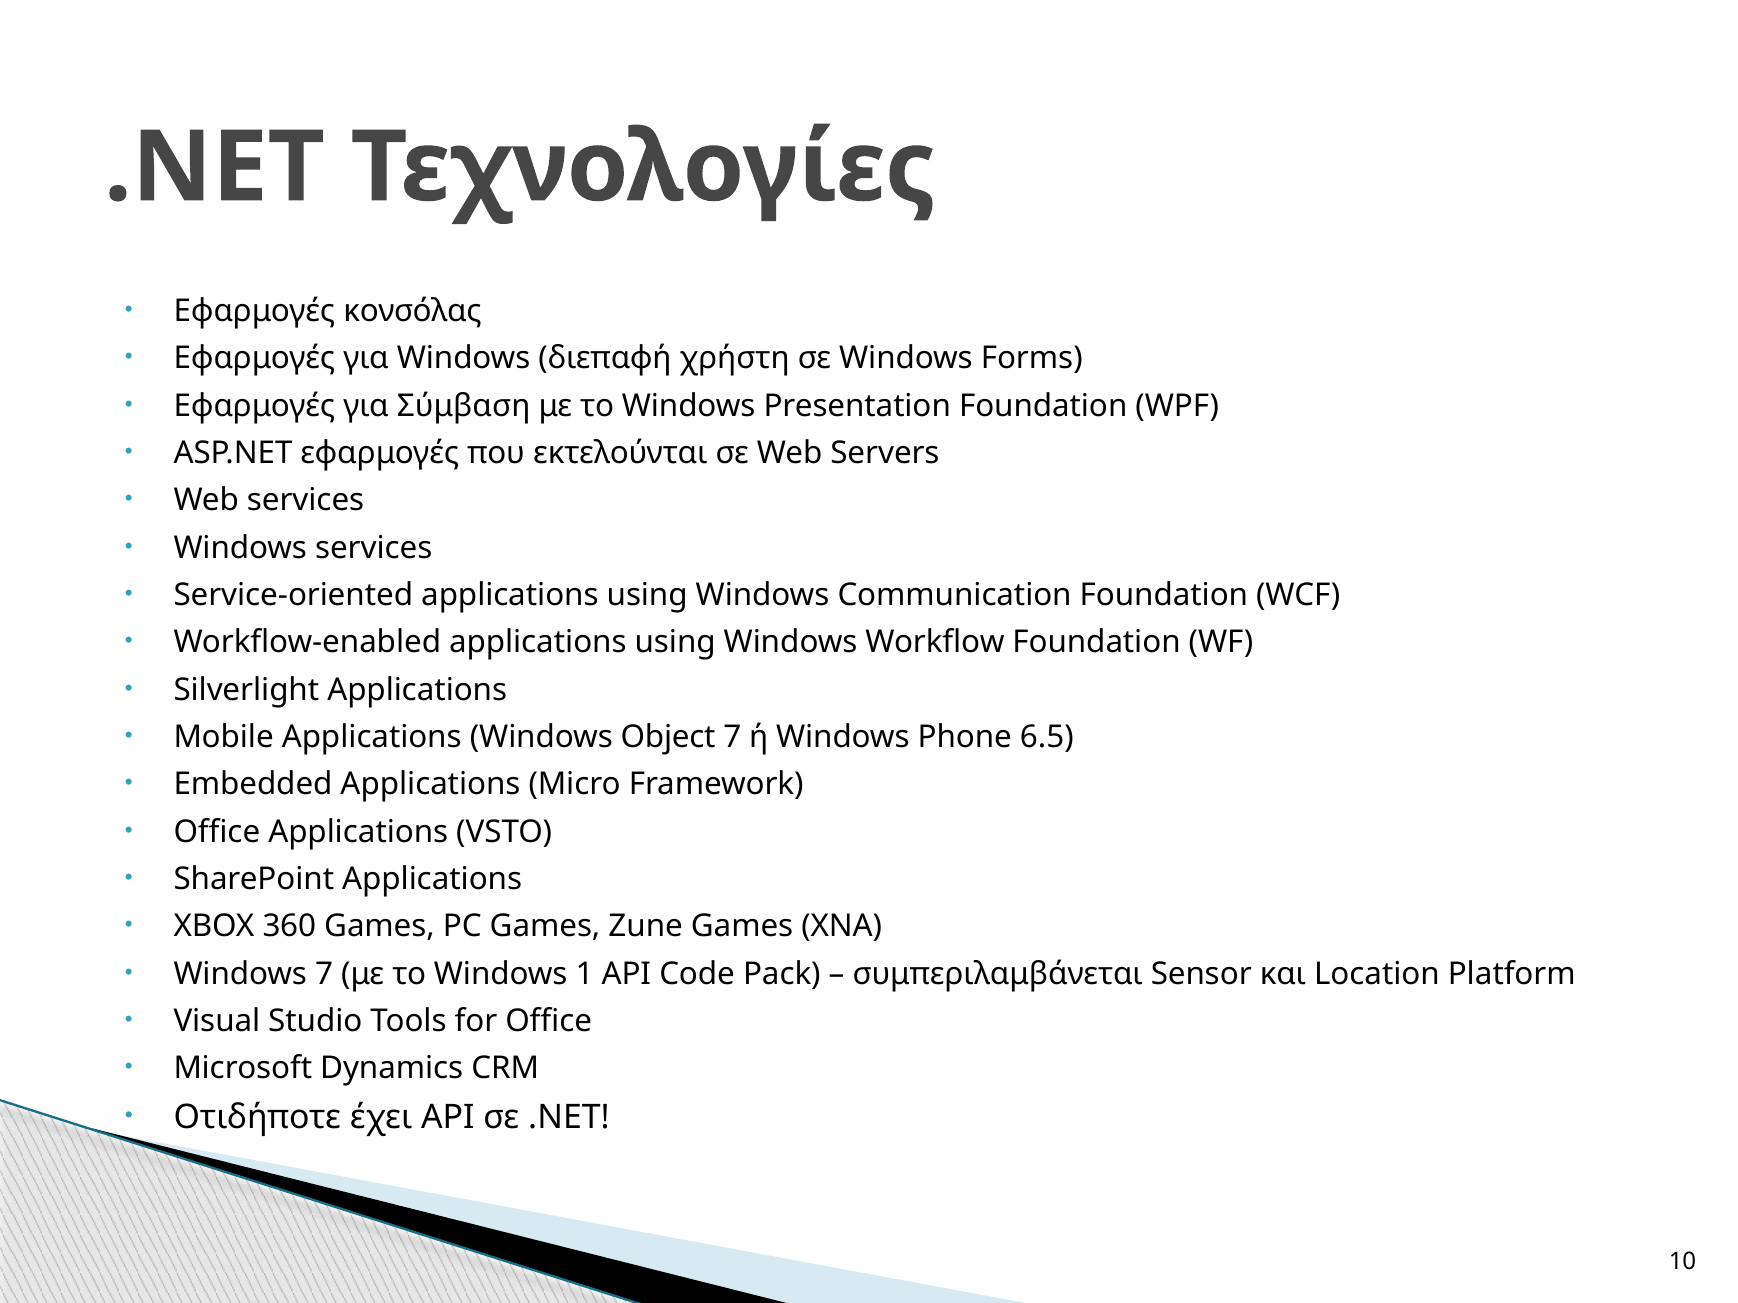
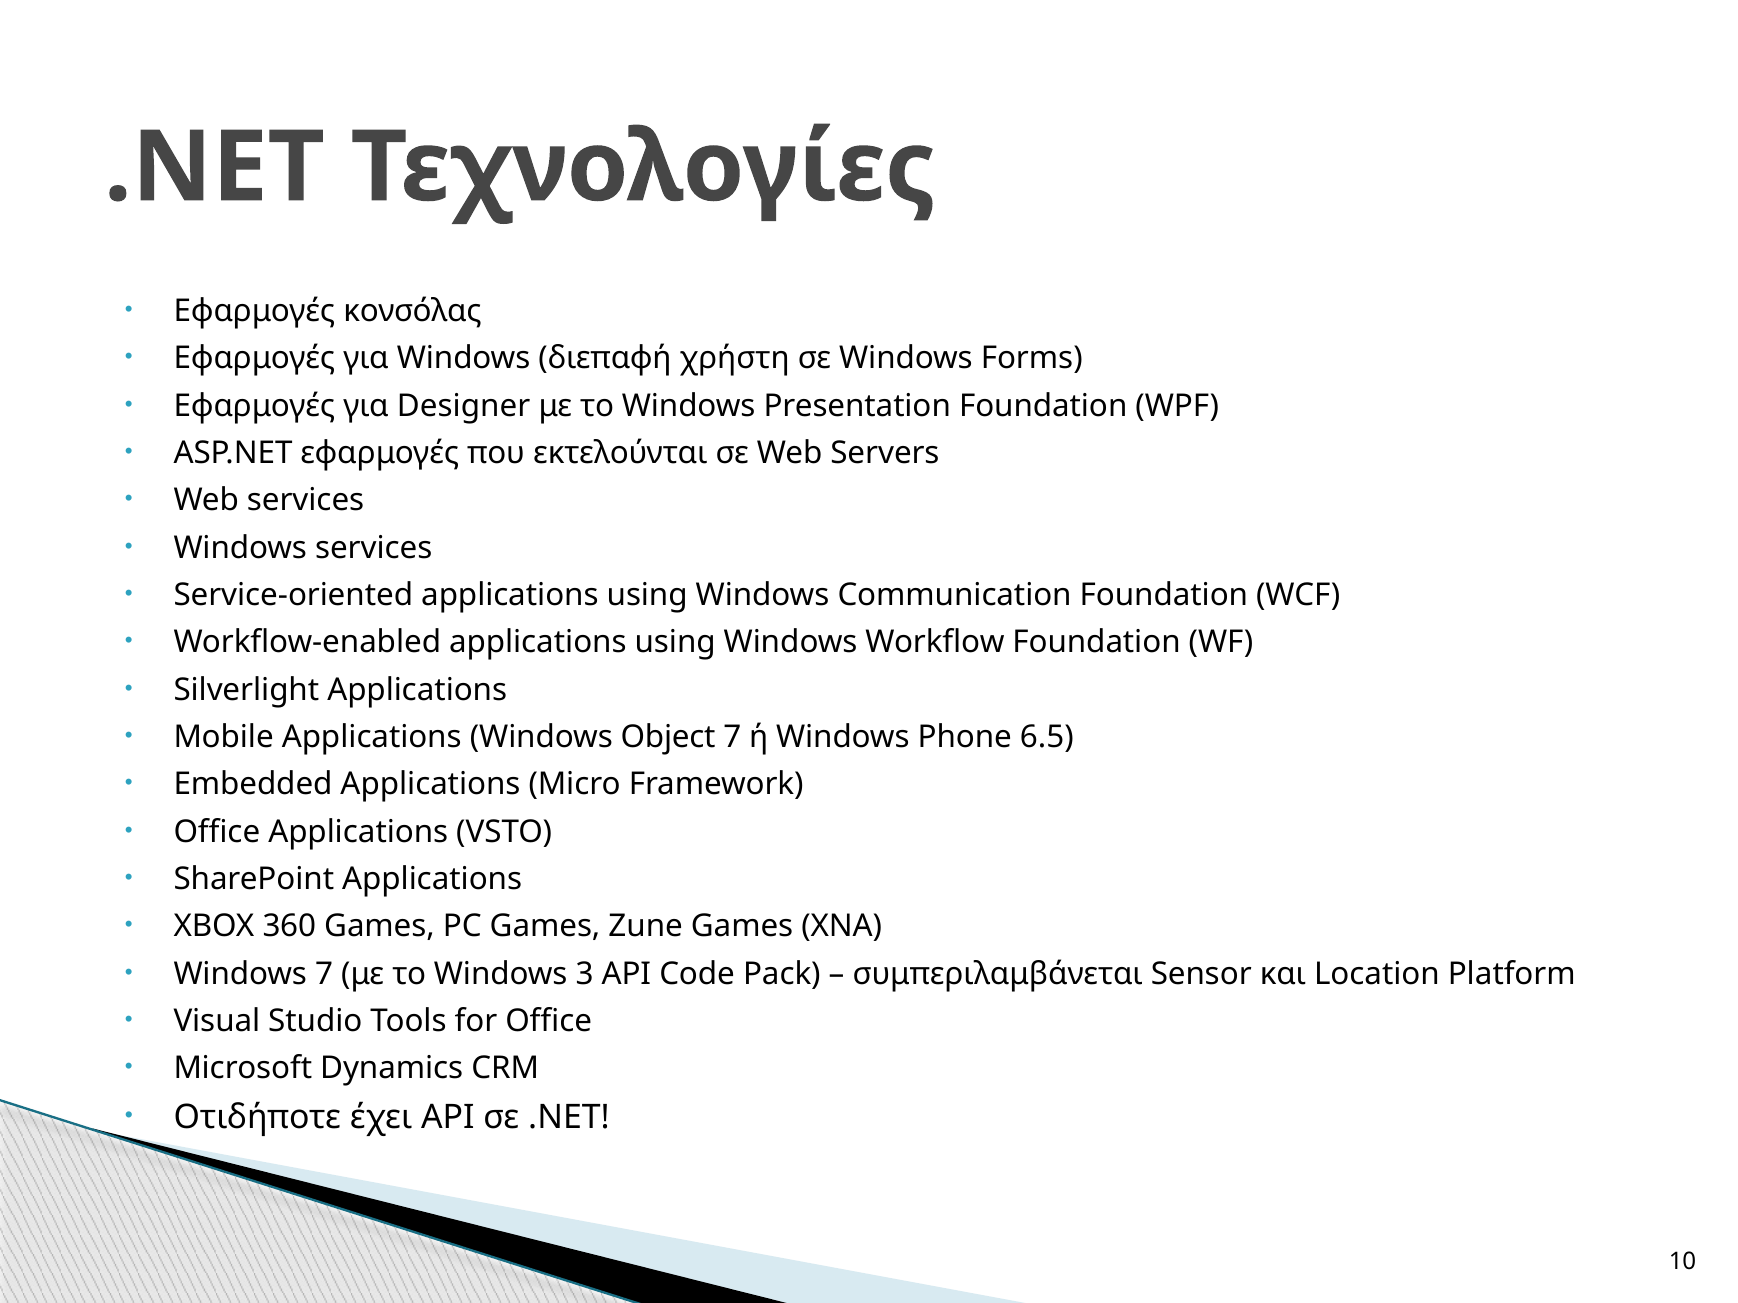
Σύμβαση: Σύμβαση -> Designer (464, 406)
1: 1 -> 3 (585, 974)
